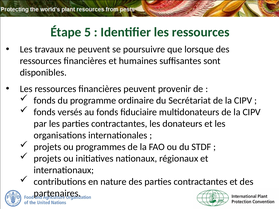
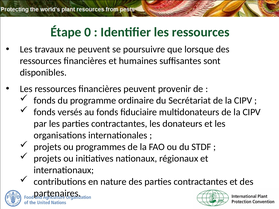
5: 5 -> 0 (88, 32)
